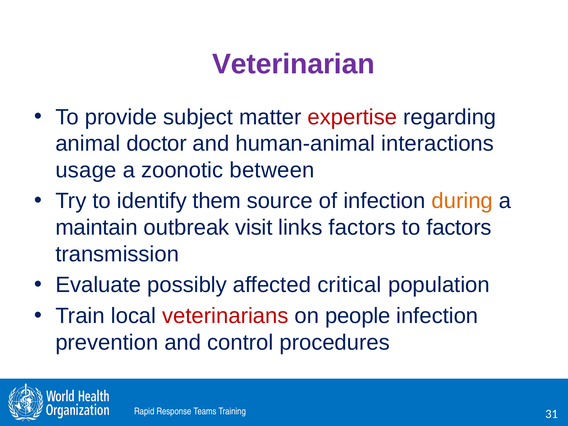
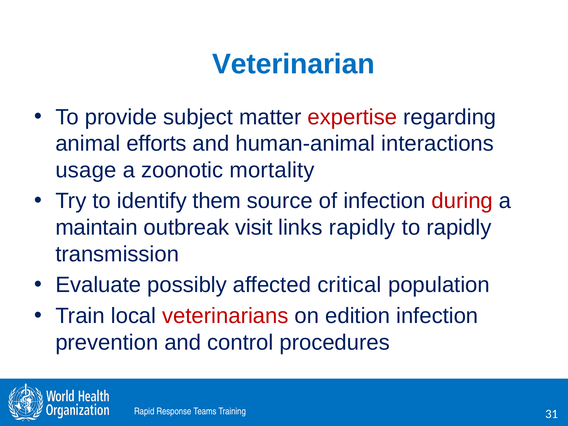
Veterinarian colour: purple -> blue (293, 64)
doctor: doctor -> efforts (157, 144)
between: between -> mortality (272, 170)
during colour: orange -> red (462, 201)
links factors: factors -> rapidly (362, 228)
to factors: factors -> rapidly (459, 228)
people: people -> edition (358, 316)
